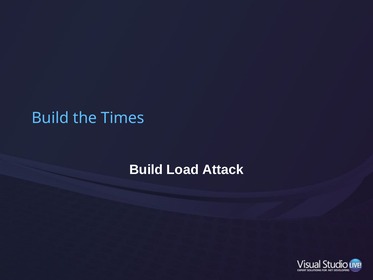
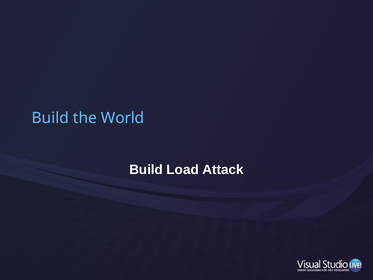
Times: Times -> World (123, 118)
